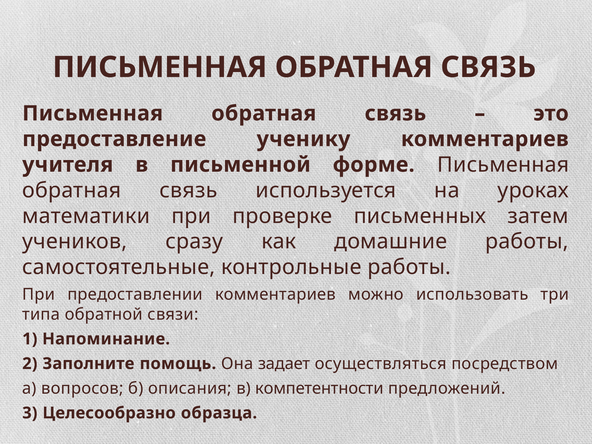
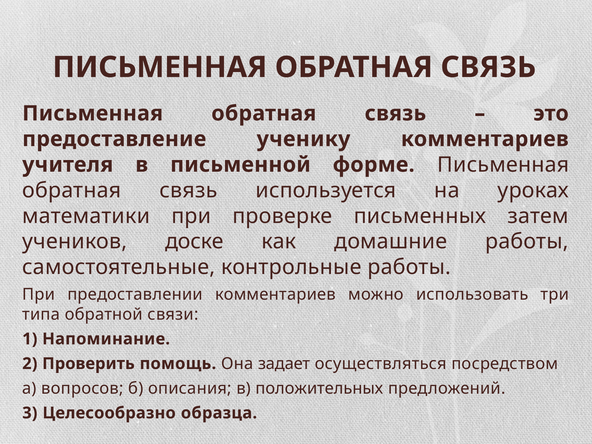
сразу: сразу -> доске (194, 242)
Заполните: Заполните -> Проверить (88, 364)
компетентности: компетентности -> положительных (319, 388)
